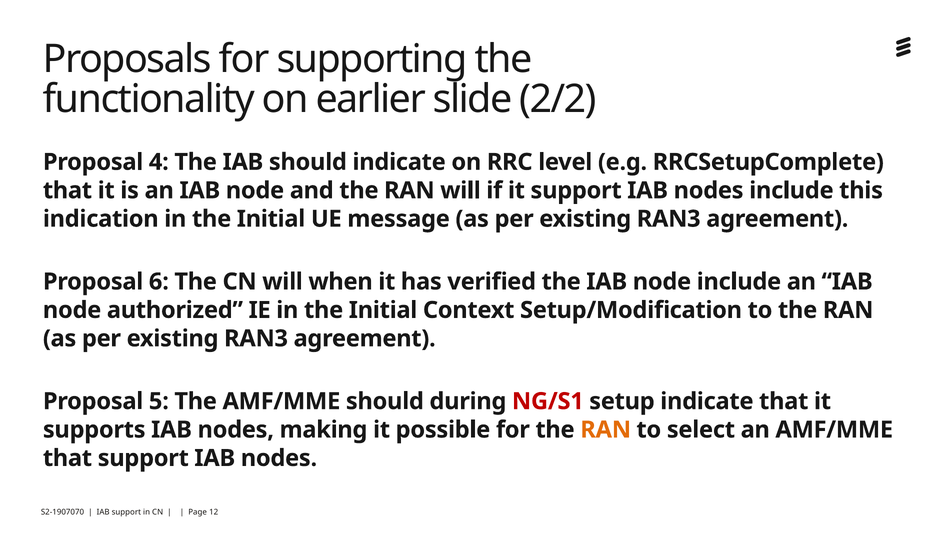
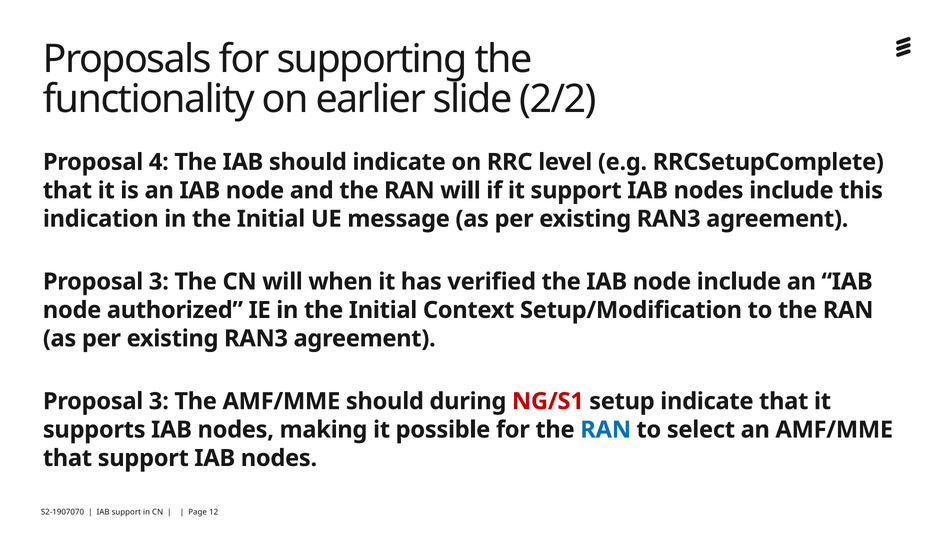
6: 6 -> 3 (159, 282)
5: 5 -> 3 (159, 402)
RAN colour: orange -> blue (606, 430)
